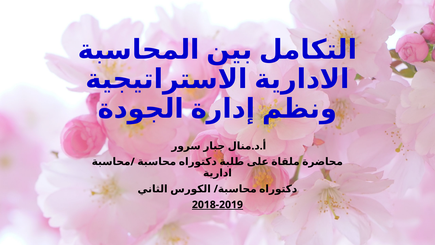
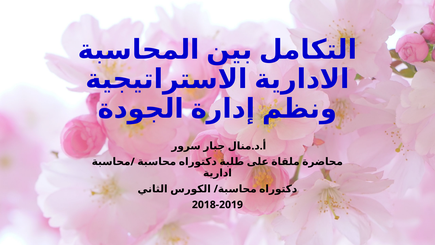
2018-2019 underline: present -> none (217, 204)
